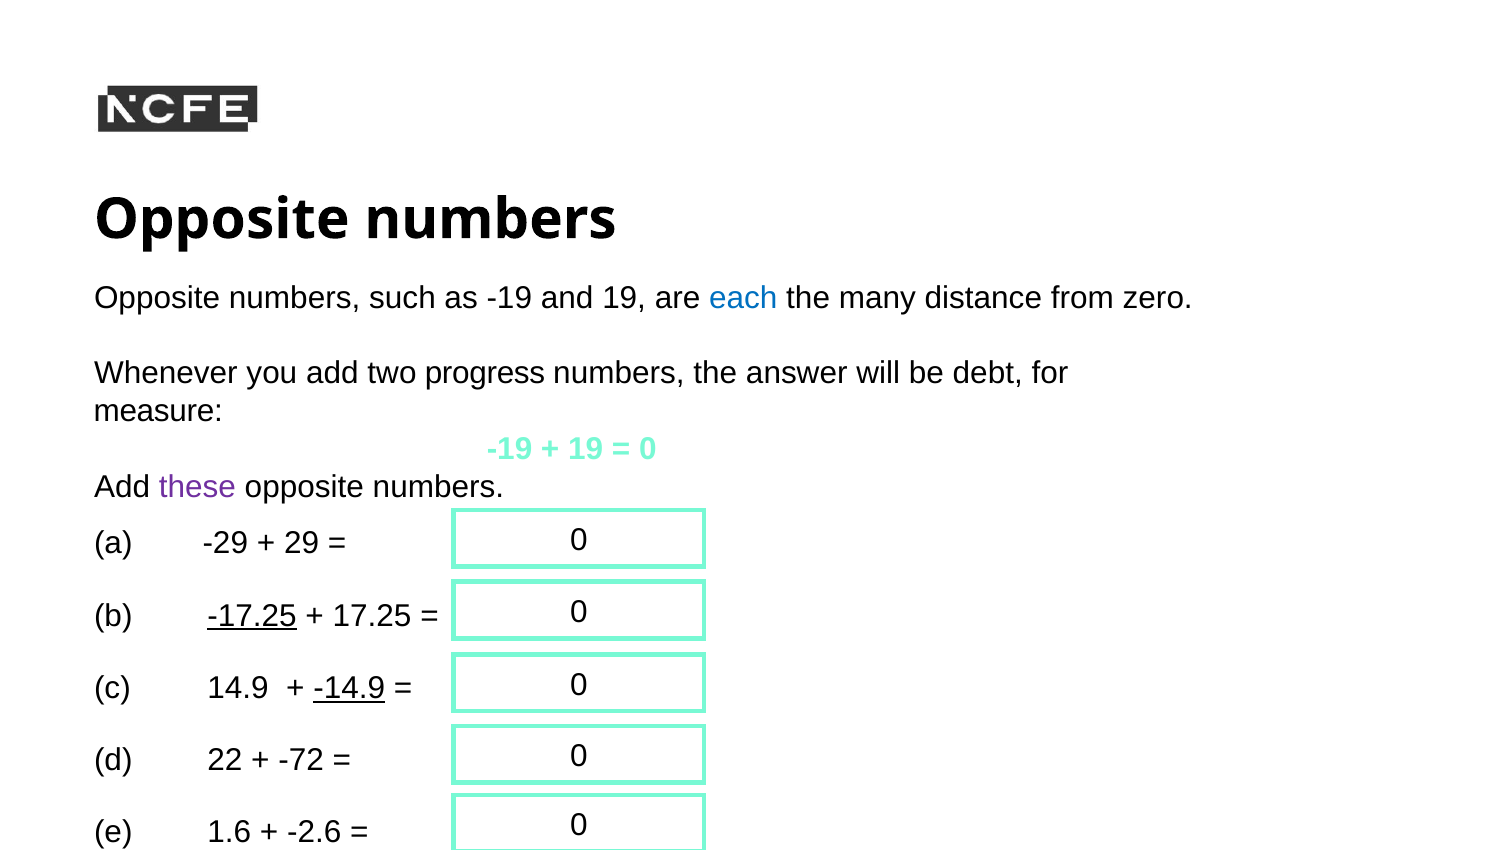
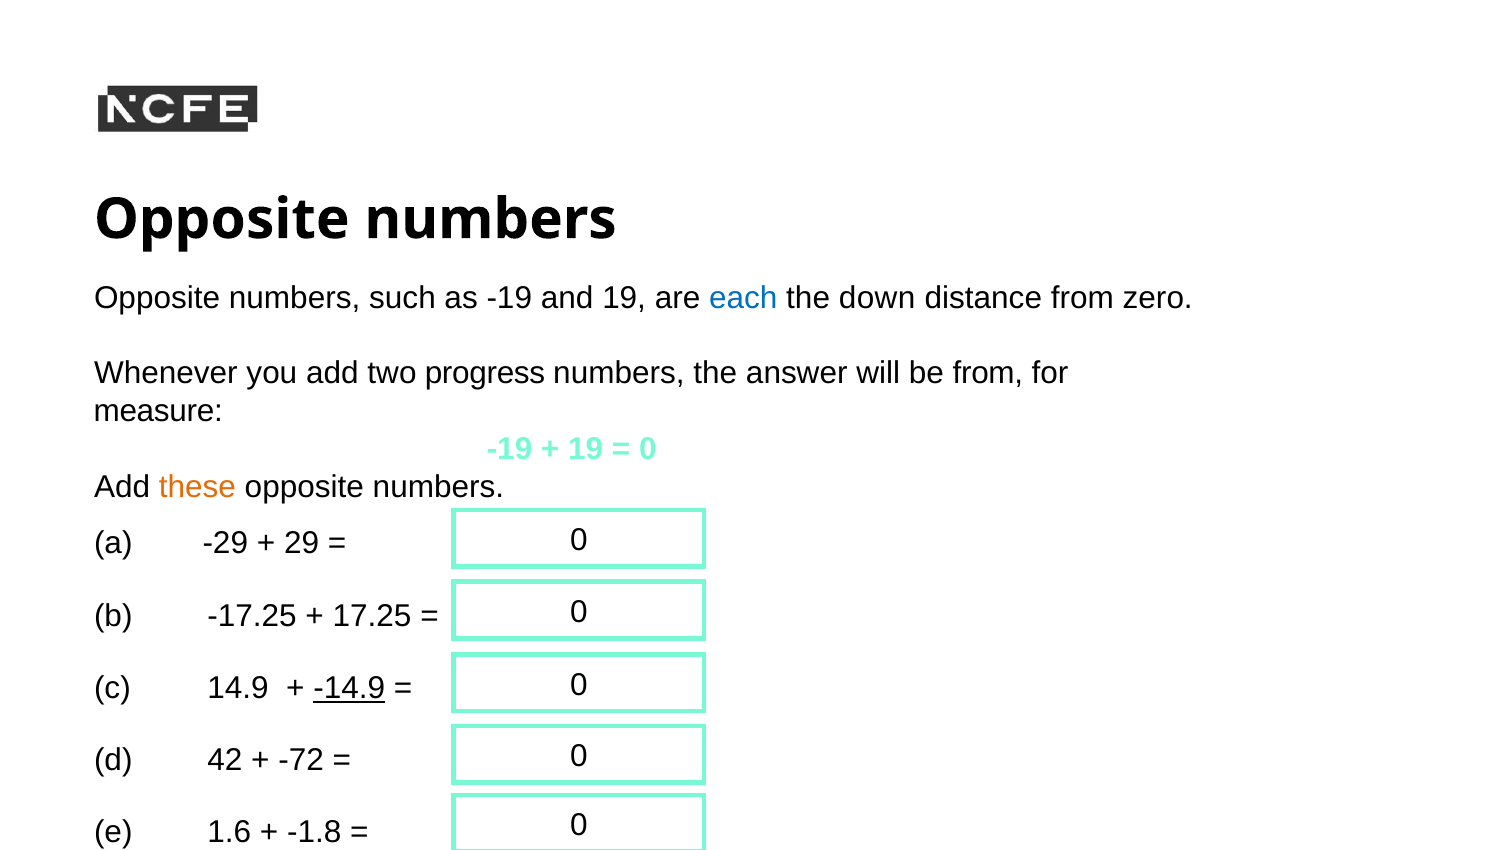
many: many -> down (877, 298)
be debt: debt -> from (988, 374)
these colour: purple -> orange (197, 487)
-17.25 underline: present -> none (252, 616)
22: 22 -> 42 (225, 761)
-2.6: -2.6 -> -1.8 (314, 833)
